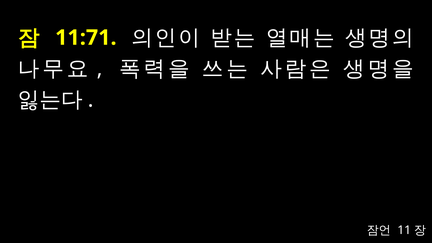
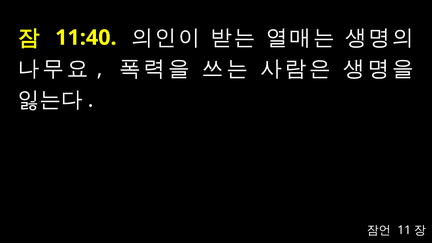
11:71: 11:71 -> 11:40 (86, 38)
